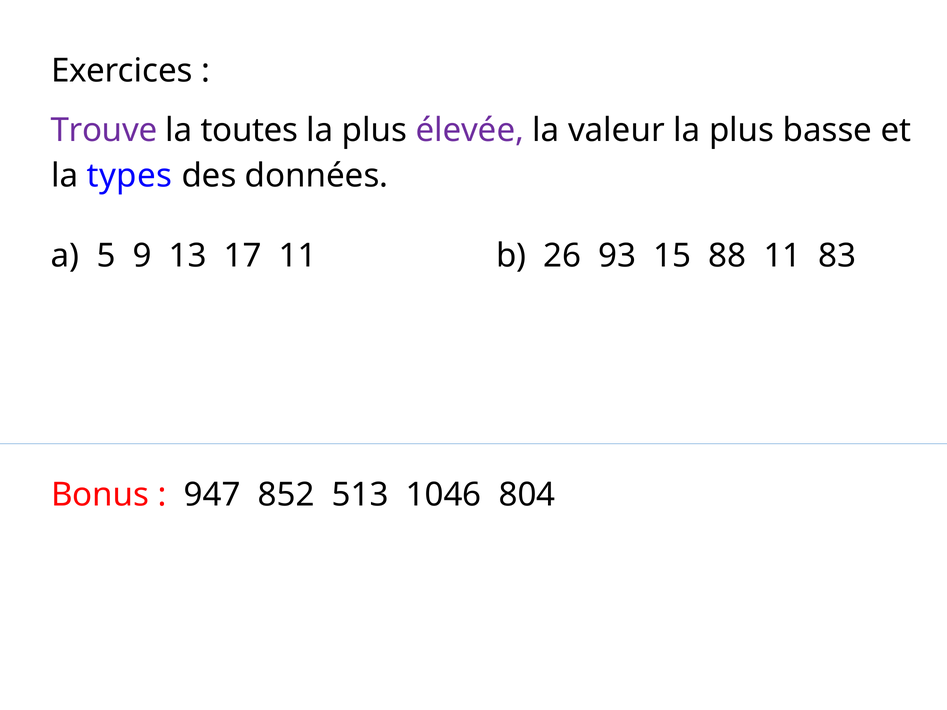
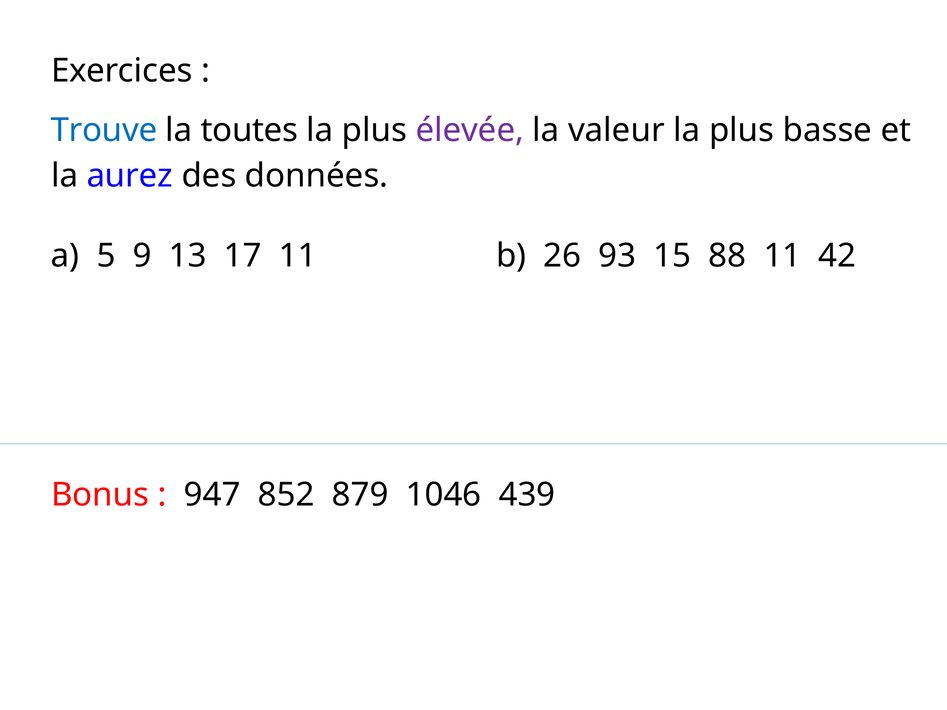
Trouve colour: purple -> blue (104, 131)
types: types -> aurez (130, 176)
83: 83 -> 42 (837, 256)
513: 513 -> 879 (360, 495)
804: 804 -> 439 (527, 495)
